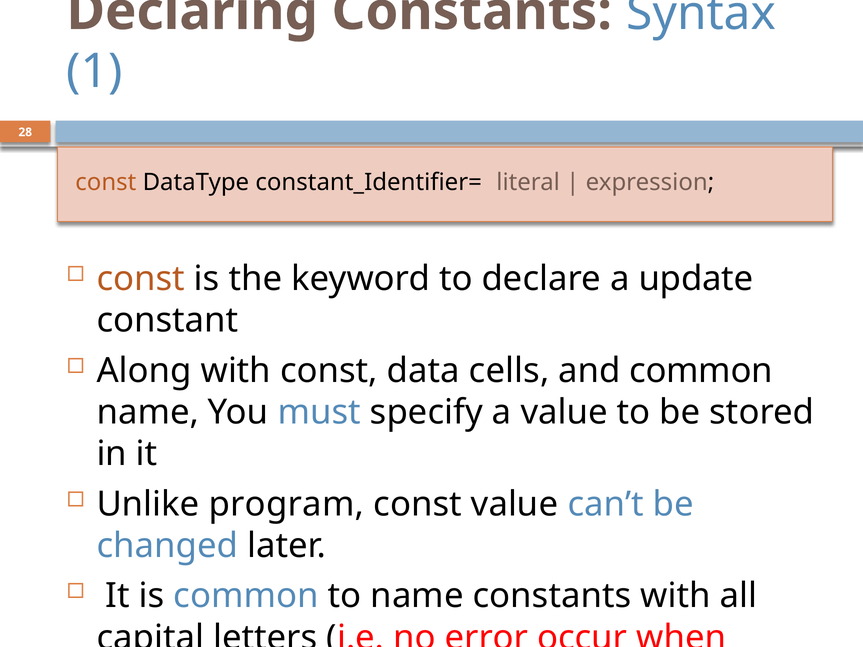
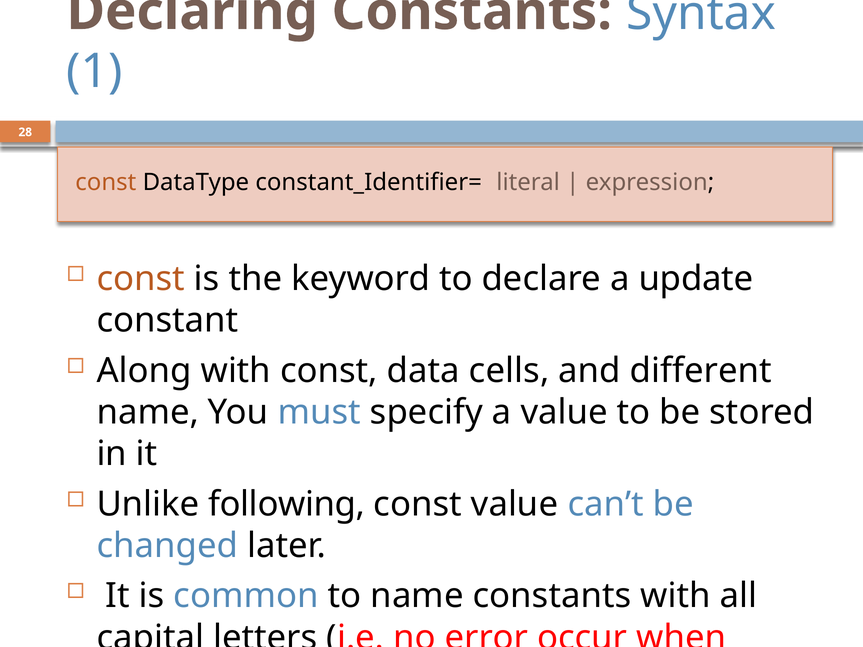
and common: common -> different (701, 371)
program: program -> following (287, 504)
